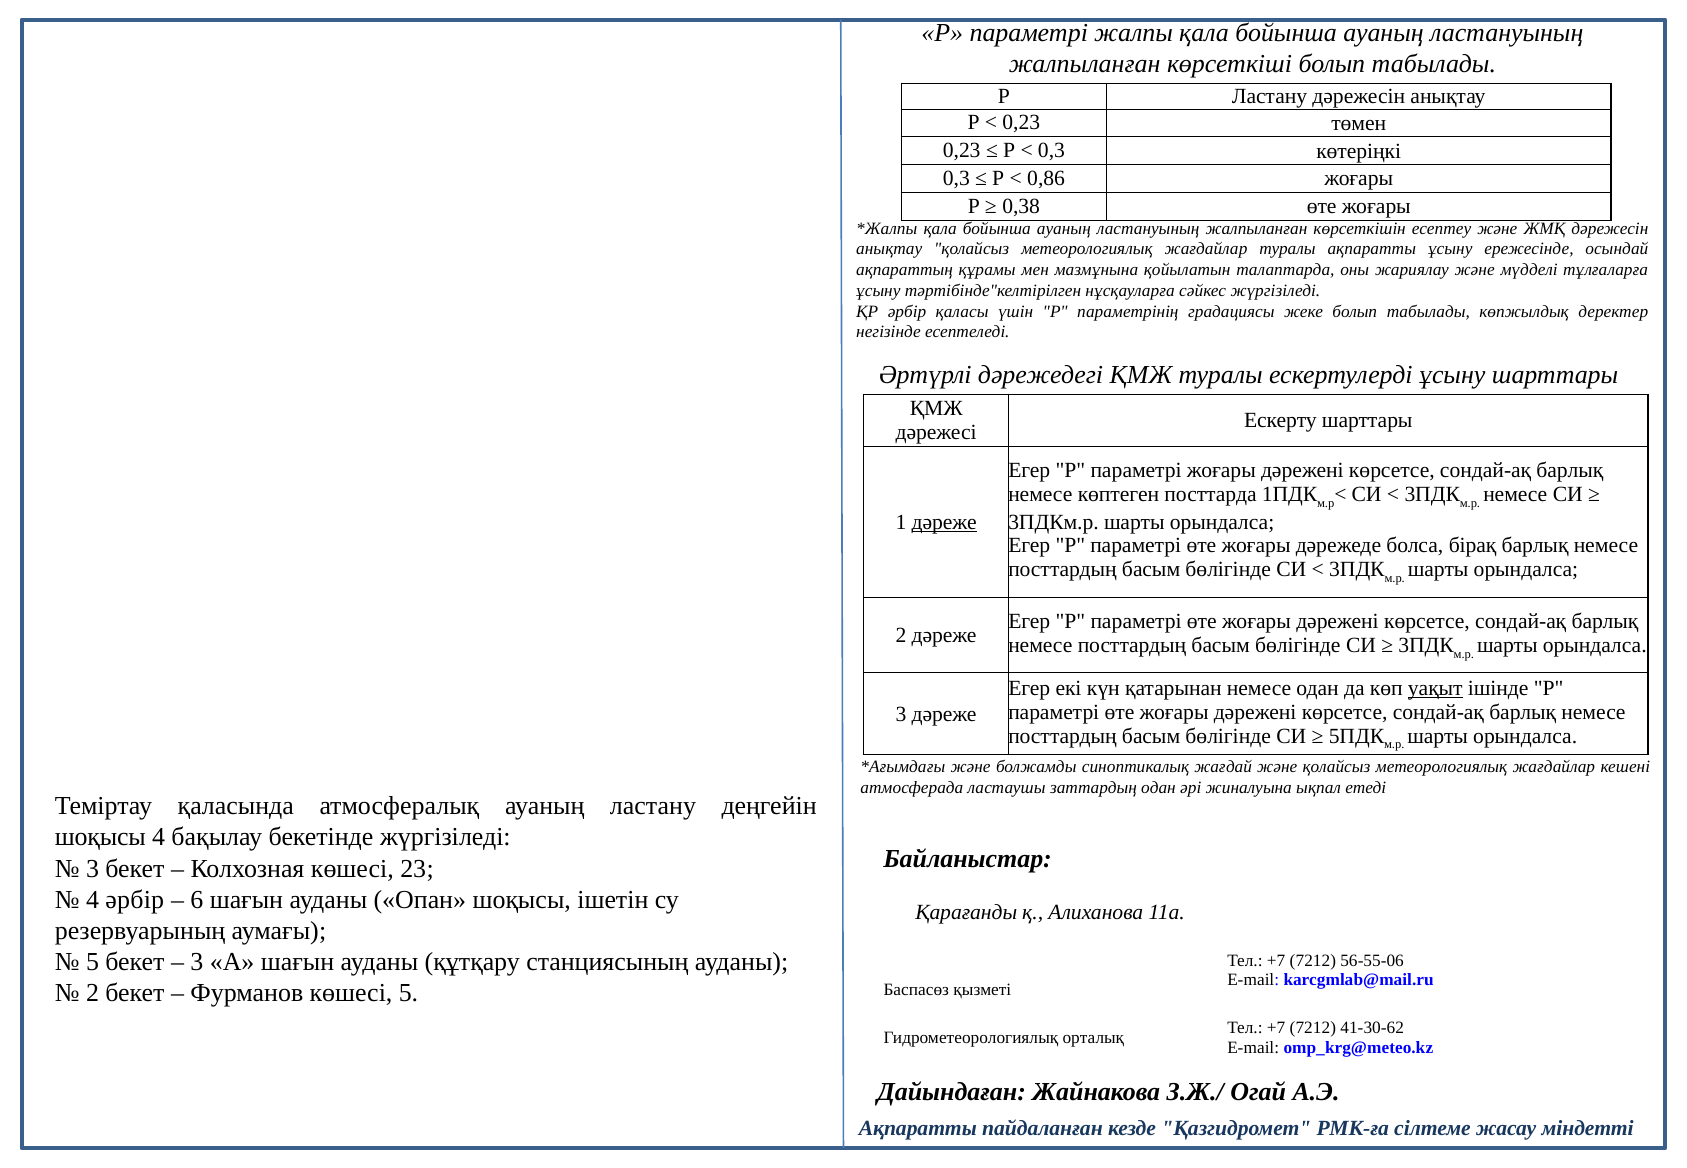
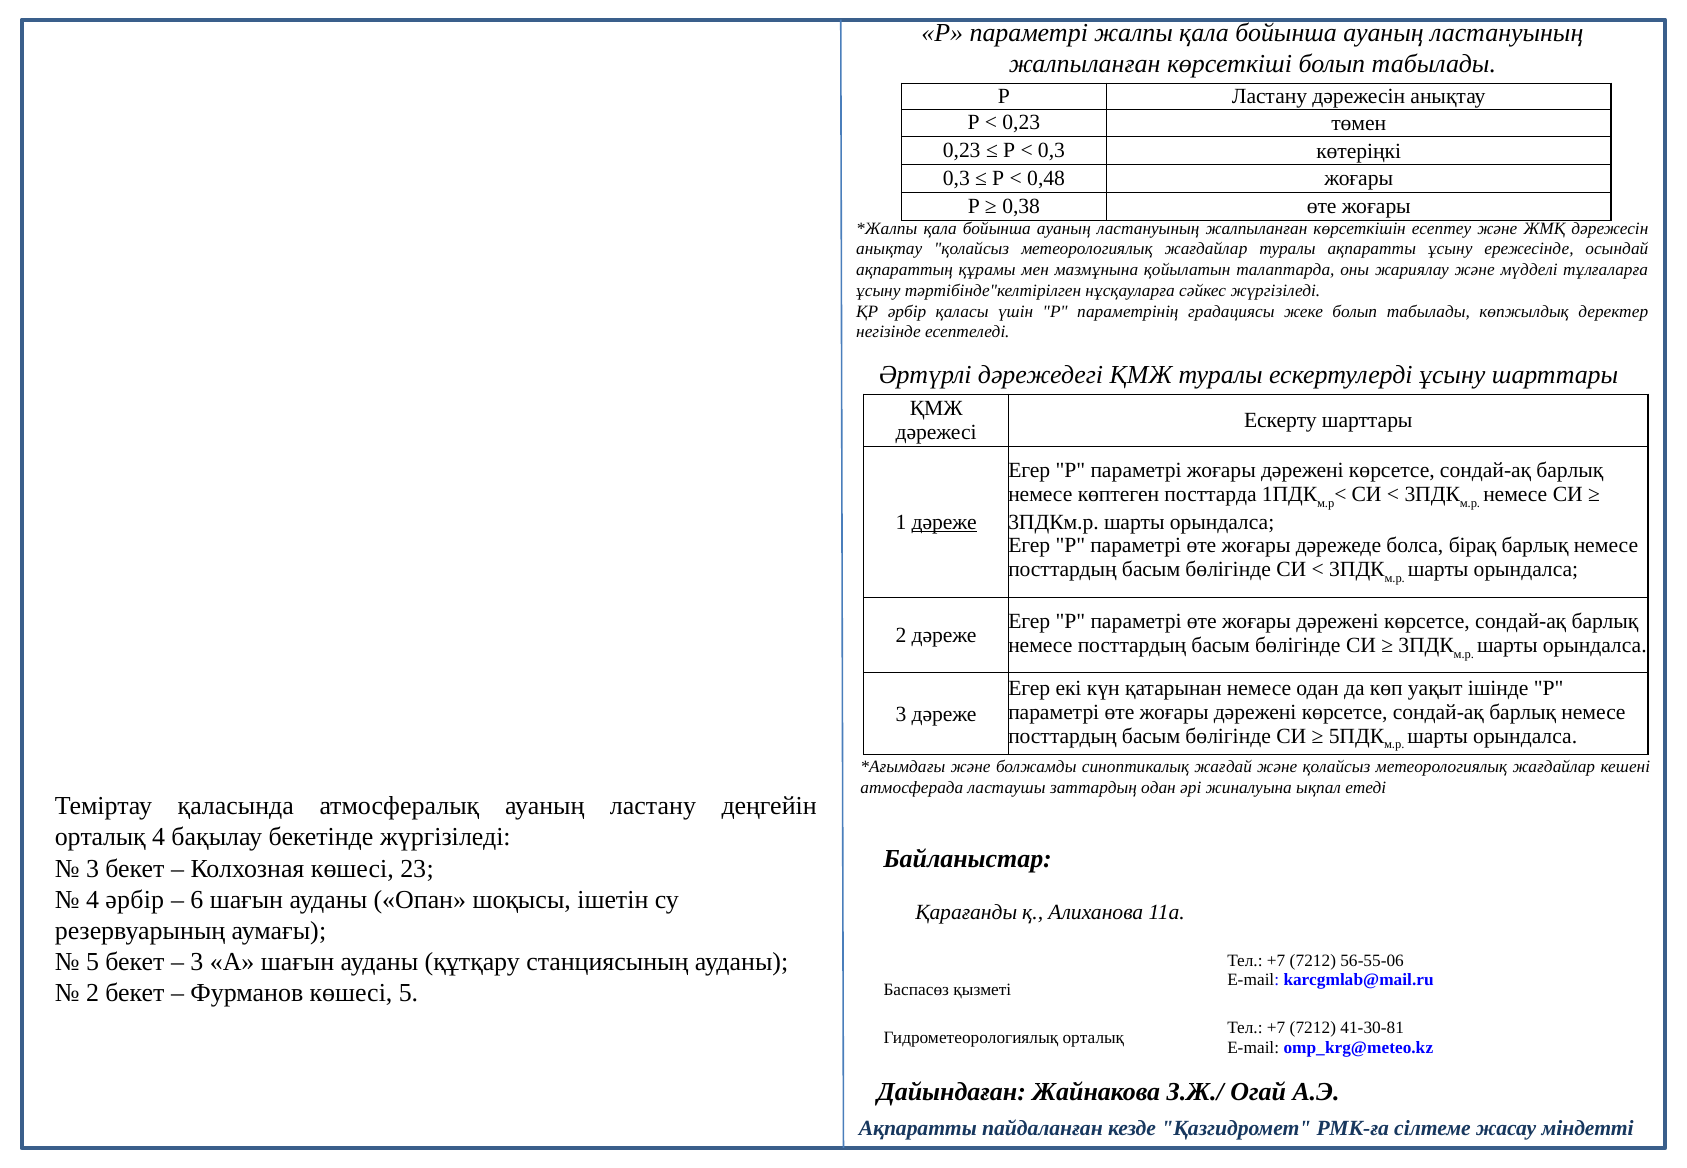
0,86: 0,86 -> 0,48 (1046, 178)
уақыт underline: present -> none (1435, 688)
шоқысы: шоқысы -> орталық (100, 837)
41-30-62: 41-30-62 -> 41-30-81 (1372, 1028)
